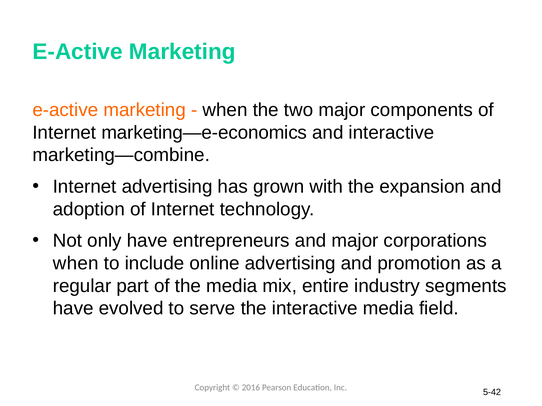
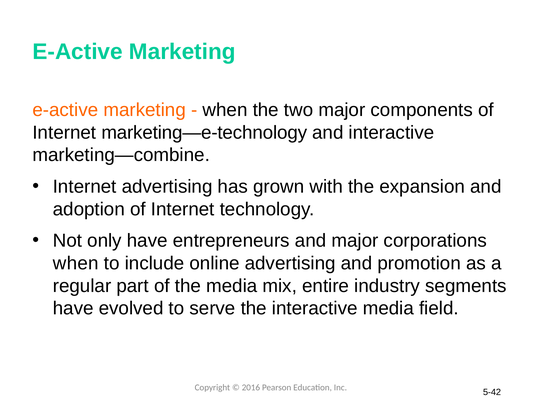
marketing—e-economics: marketing—e-economics -> marketing—e-technology (204, 133)
